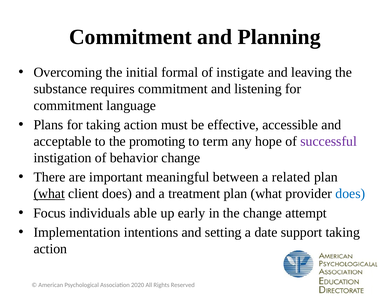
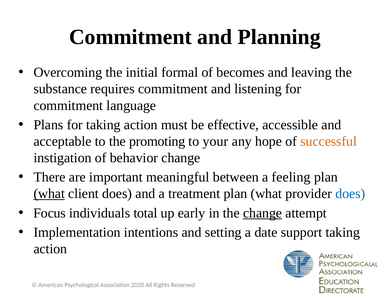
instigate: instigate -> becomes (240, 72)
term: term -> your (215, 141)
successful colour: purple -> orange (329, 141)
related: related -> feeling (291, 177)
able: able -> total (145, 213)
change underline: none -> present (263, 213)
